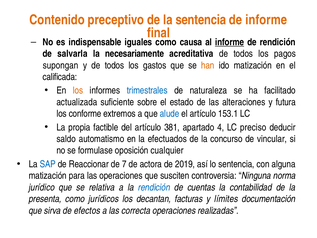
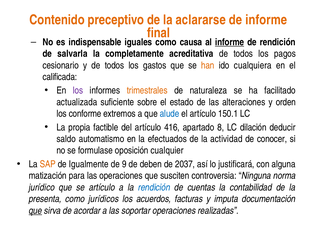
la sentencia: sentencia -> aclararse (201, 20)
necesariamente: necesariamente -> completamente (135, 54)
supongan: supongan -> cesionario (61, 65)
ido matización: matización -> cualquiera (253, 65)
los colour: orange -> purple (78, 90)
trimestrales colour: blue -> orange (147, 90)
futura: futura -> orden (286, 102)
153.1: 153.1 -> 150.1 (228, 114)
381: 381 -> 416 (172, 127)
4: 4 -> 8 (221, 127)
preciso: preciso -> dilación (253, 127)
concurso: concurso -> actividad (226, 139)
vincular: vincular -> conocer (272, 139)
SAP colour: blue -> orange (48, 164)
Reaccionar: Reaccionar -> Igualmente (89, 164)
7: 7 -> 9 (124, 164)
actora: actora -> deben (151, 164)
2019: 2019 -> 2037 (185, 164)
lo sentencia: sentencia -> justificará (236, 164)
se relativa: relativa -> artículo (102, 187)
decantan: decantan -> acuerdos (154, 199)
límites: límites -> imputa (226, 199)
que underline: none -> present (35, 210)
efectos: efectos -> acordar (87, 210)
correcta: correcta -> soportar (136, 210)
